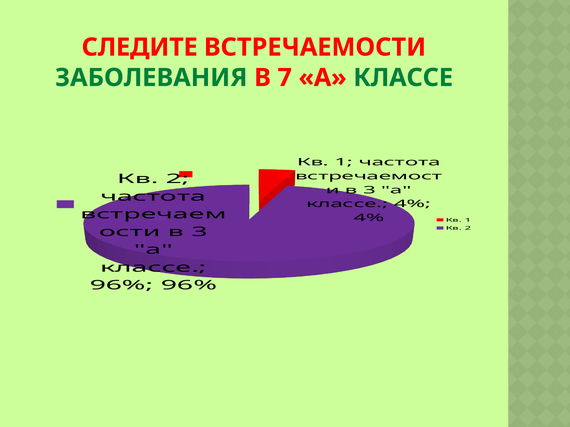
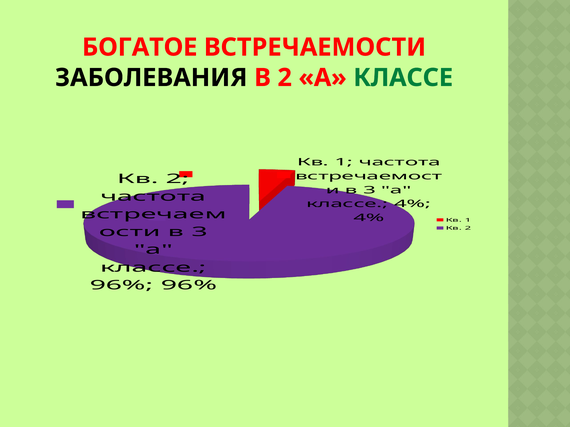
СЛЕДИТЕ: СЛЕДИТЕ -> БОГАТОЕ (140, 47)
ЗАБОЛЕВАНИЯ colour: green -> black (151, 78)
В 7: 7 -> 2 (285, 78)
